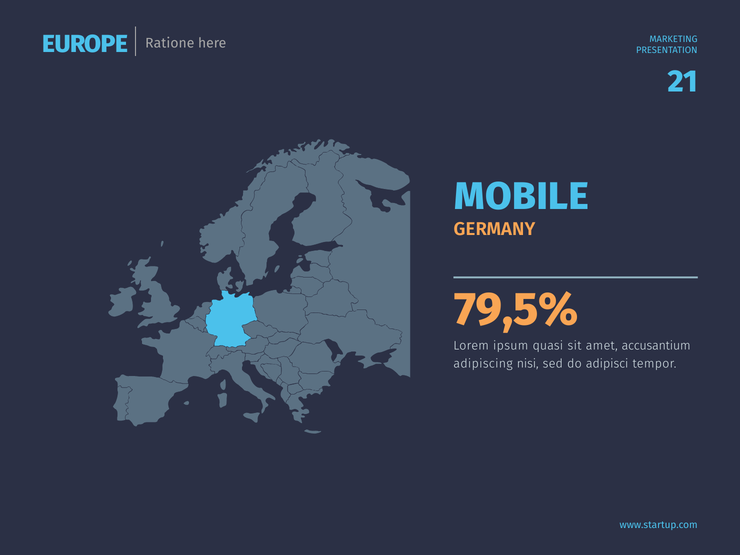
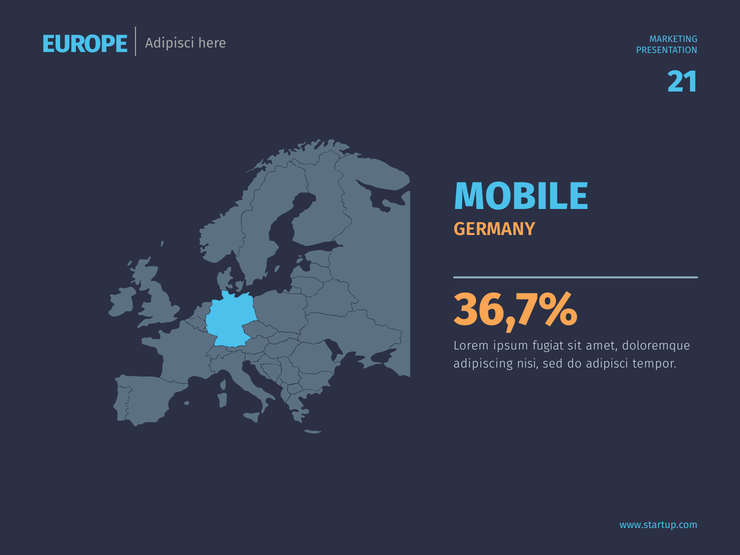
EUROPE Ratione: Ratione -> Adipisci (170, 43)
79,5%: 79,5% -> 36,7% (516, 310)
quasi: quasi -> fugiat (548, 346)
accusantium: accusantium -> doloremque (656, 346)
